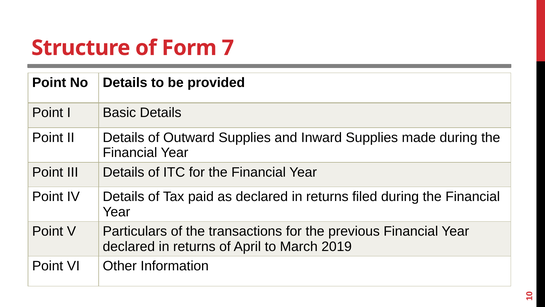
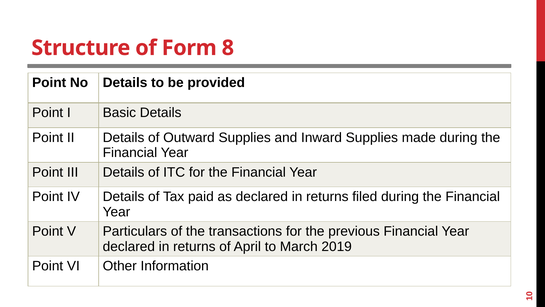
7: 7 -> 8 (228, 48)
